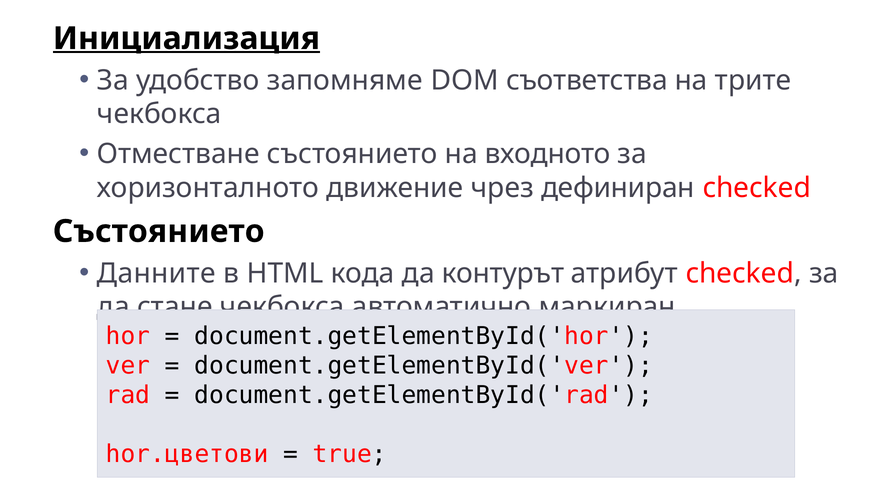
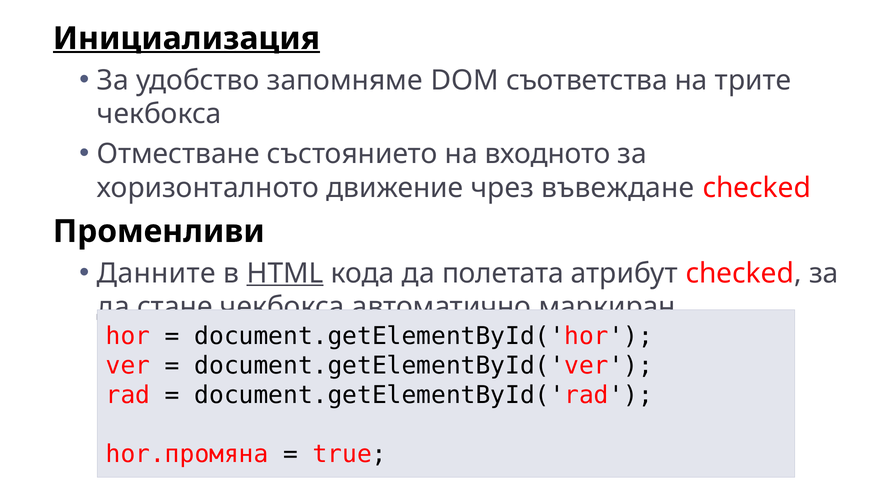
дефиниран: дефиниран -> въвеждане (618, 188)
Състоянието: Състоянието -> Променливи (159, 232)
HTML underline: none -> present (285, 274)
контурът: контурът -> полетата (503, 274)
hor.цветови: hor.цветови -> hor.промяна (187, 455)
